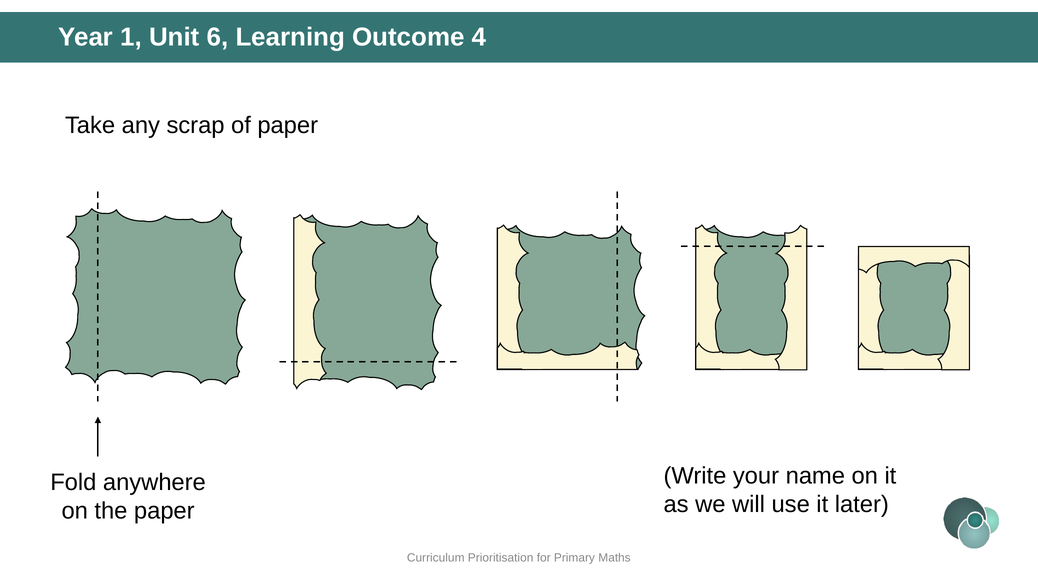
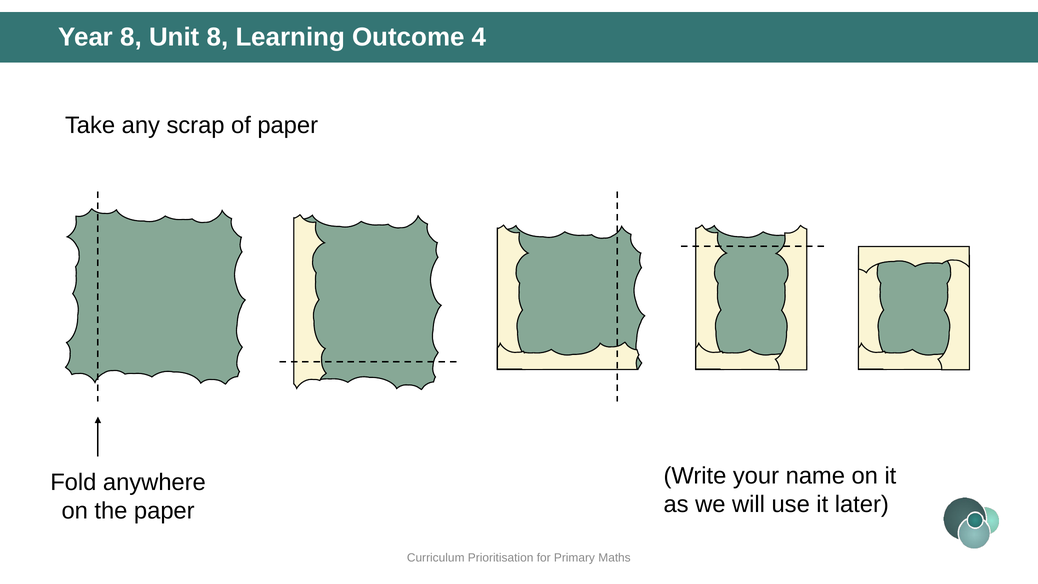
Year 1: 1 -> 8 (131, 37)
Unit 6: 6 -> 8 (217, 37)
